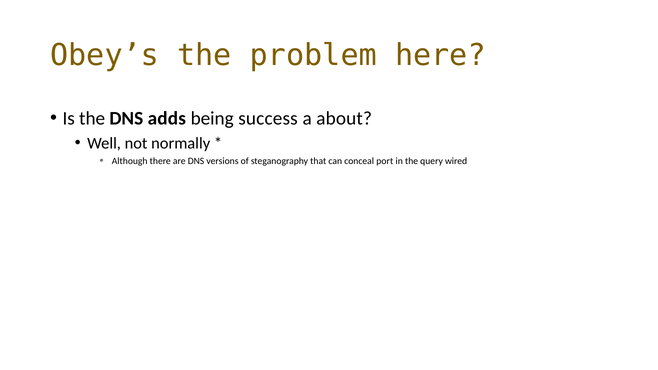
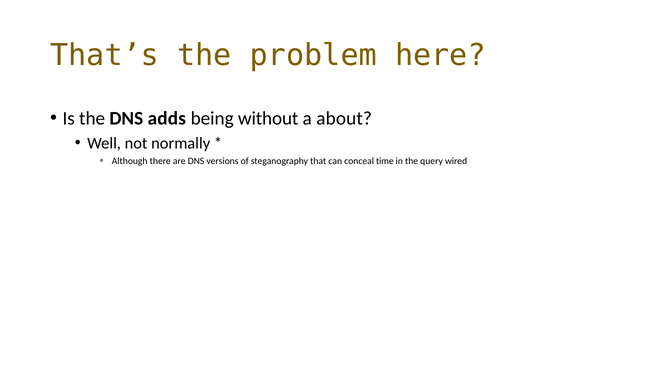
Obey’s: Obey’s -> That’s (105, 55)
success: success -> without (268, 118)
port: port -> time (385, 161)
